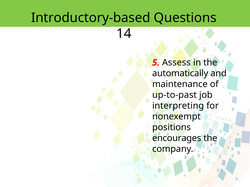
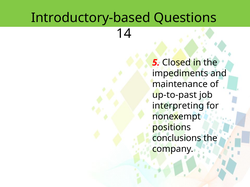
Assess: Assess -> Closed (176, 63)
automatically: automatically -> impediments (180, 74)
encourages: encourages -> conclusions (177, 139)
